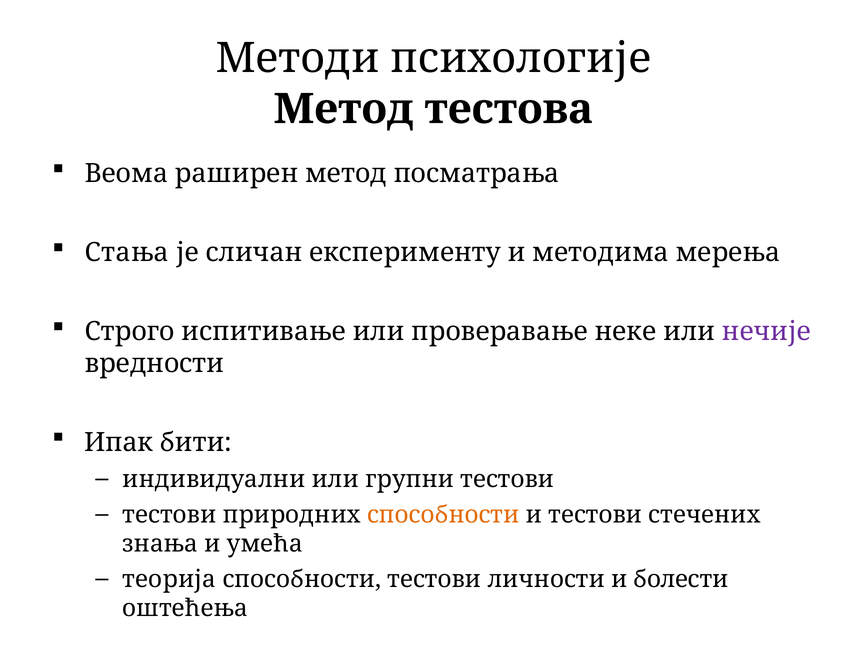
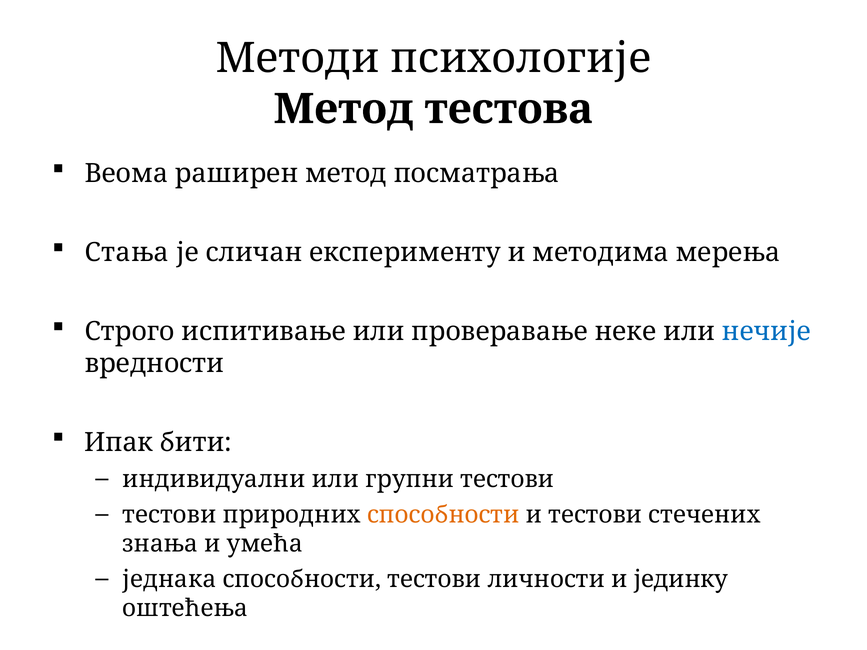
нечије colour: purple -> blue (766, 332)
теорија: теорија -> једнака (169, 580)
болести: болести -> јединку (681, 580)
